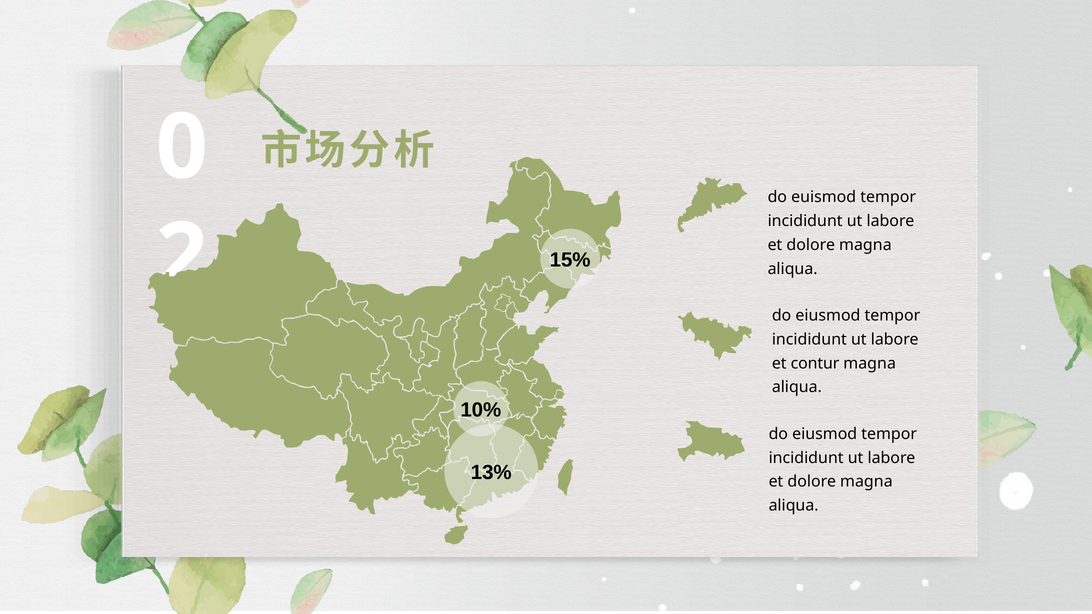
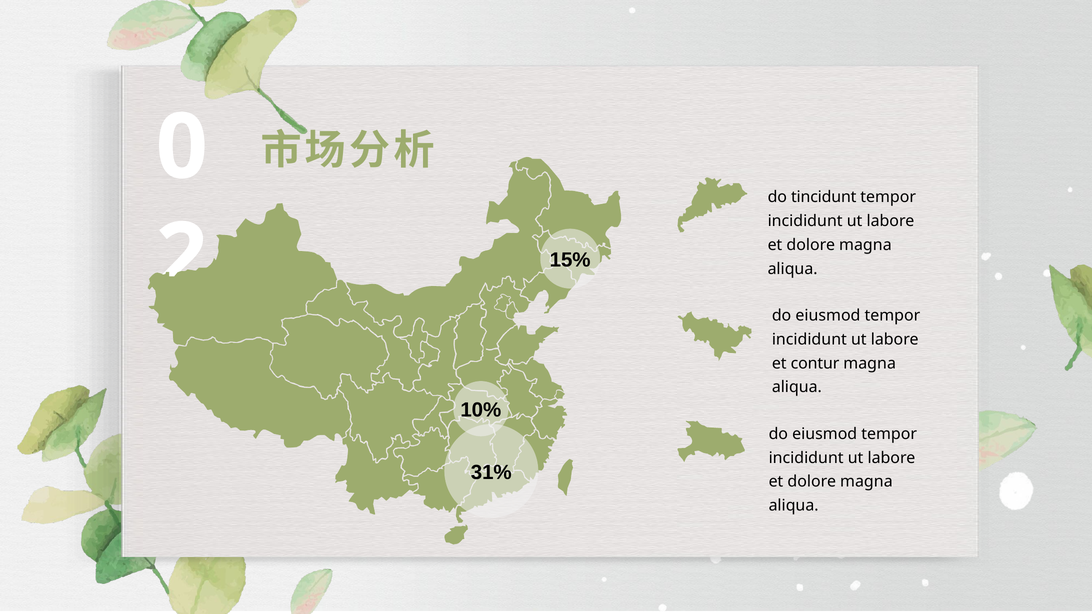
euismod: euismod -> tincidunt (824, 197)
13%: 13% -> 31% (491, 473)
